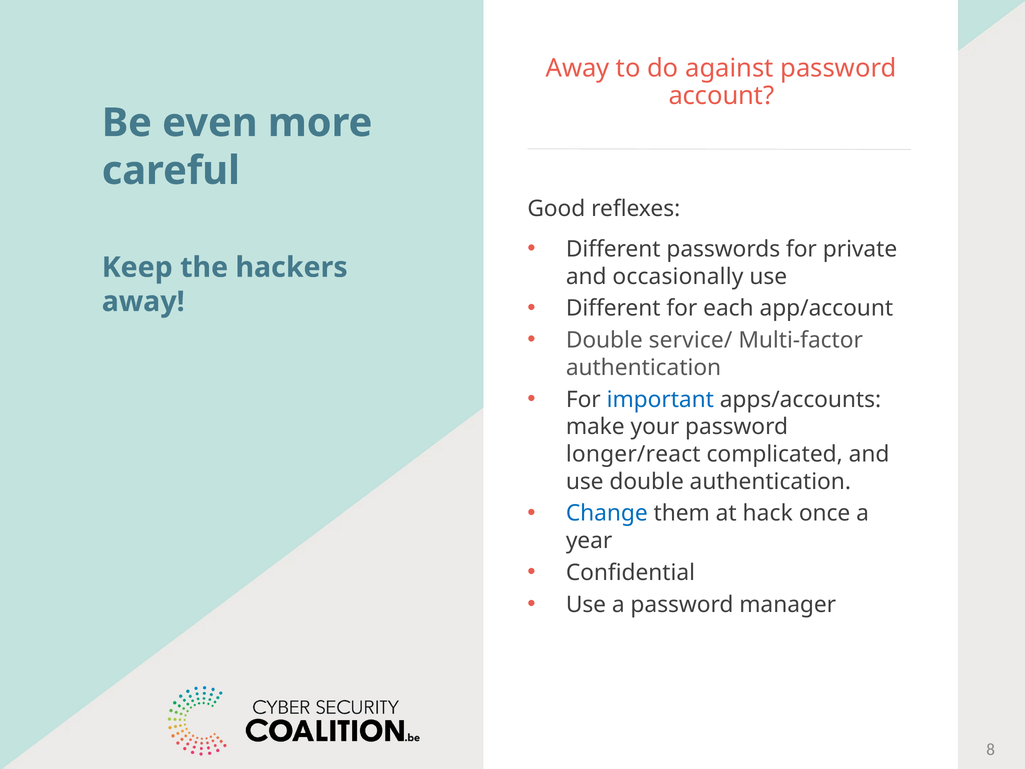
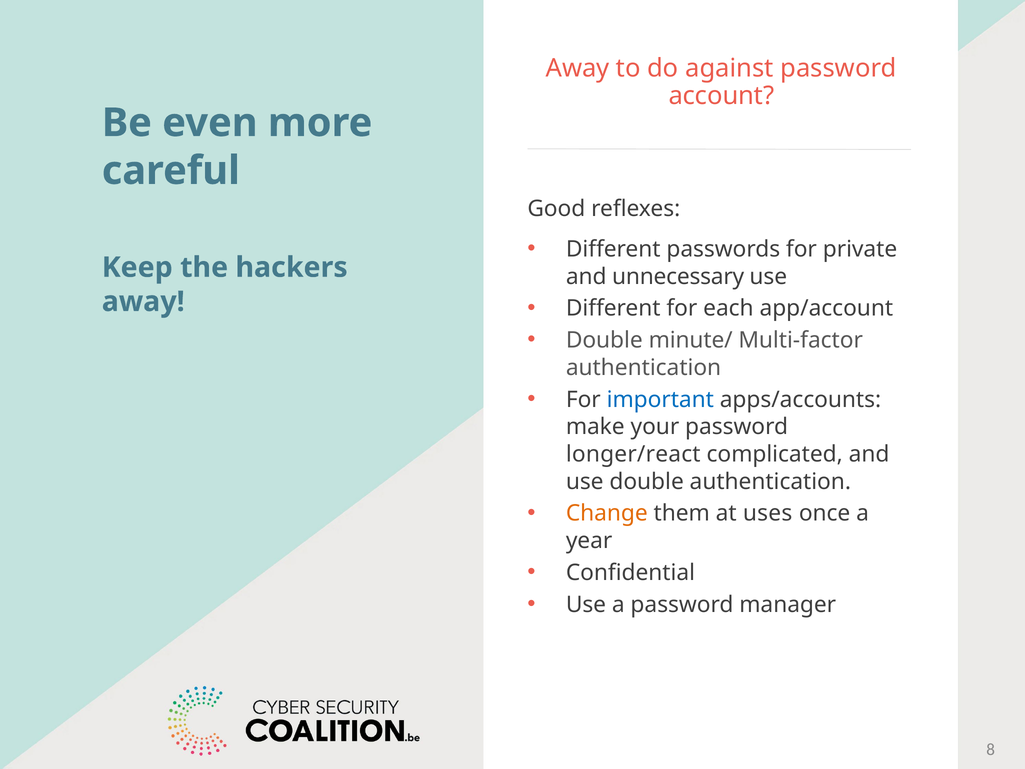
occasionally: occasionally -> unnecessary (678, 276)
service/: service/ -> minute/ (691, 340)
Change colour: blue -> orange (607, 513)
hack: hack -> uses (768, 513)
